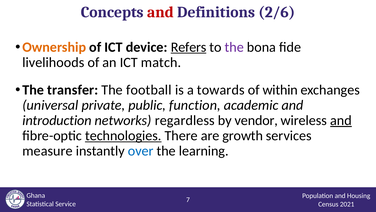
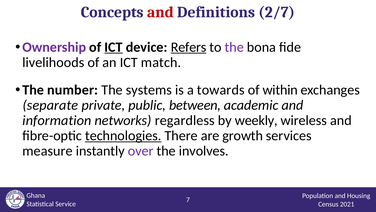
2/6: 2/6 -> 2/7 (277, 12)
Ownership colour: orange -> purple (54, 47)
ICT underline: none -> present (114, 47)
transfer: transfer -> number (73, 90)
football: football -> systems (149, 90)
universal: universal -> separate (50, 105)
function: function -> between (195, 105)
introduction: introduction -> information (57, 120)
vendor: vendor -> weekly (256, 120)
and underline: present -> none (341, 120)
over colour: blue -> purple (141, 151)
learning: learning -> involves (204, 151)
